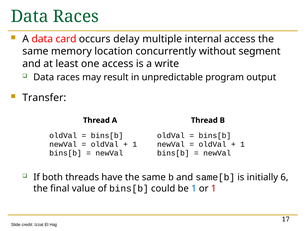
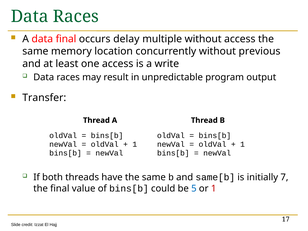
data card: card -> final (66, 39)
multiple internal: internal -> without (203, 39)
segment: segment -> previous (260, 51)
6: 6 -> 7 (284, 177)
be 1: 1 -> 5 (194, 189)
